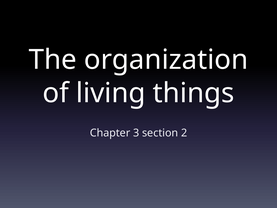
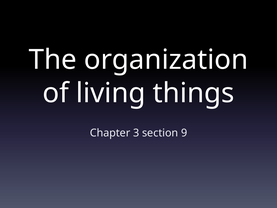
2: 2 -> 9 (184, 133)
